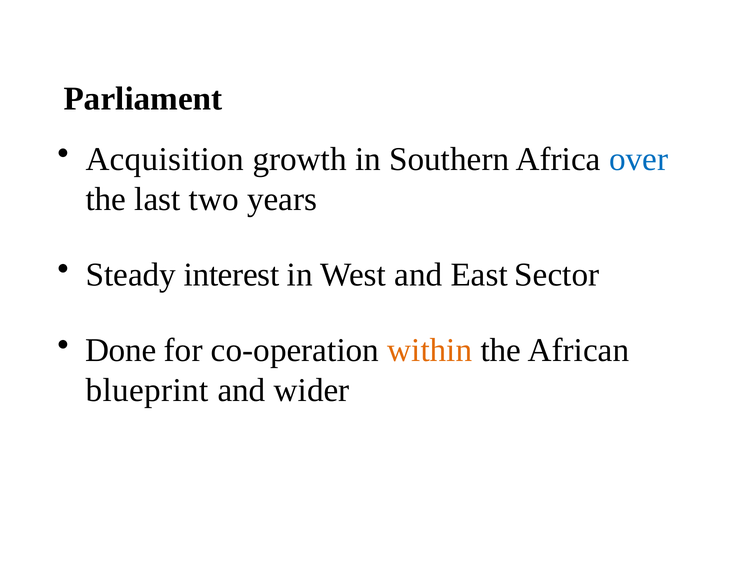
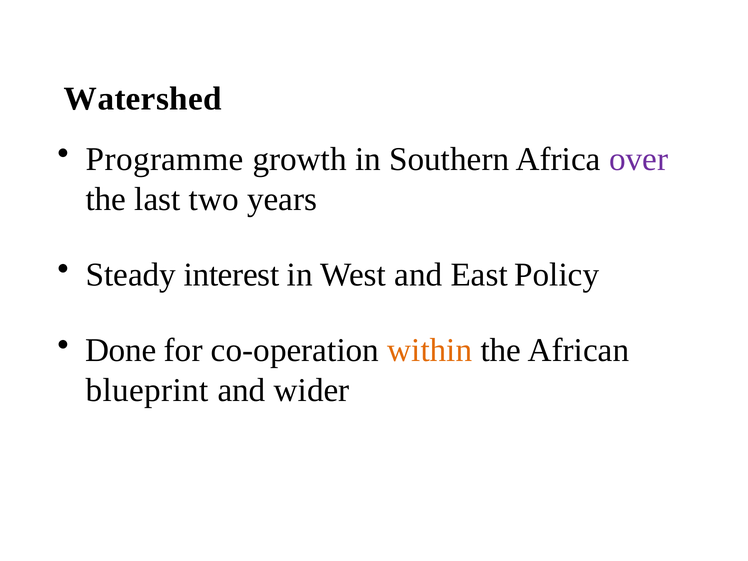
Parliament: Parliament -> Watershed (143, 99)
Acquisition: Acquisition -> Programme (165, 159)
over colour: blue -> purple (639, 159)
Sector: Sector -> Policy (557, 275)
